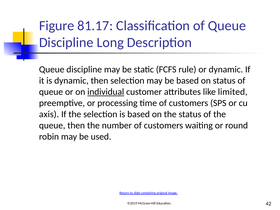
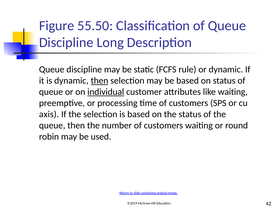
81.17: 81.17 -> 55.50 (95, 26)
then underline: none -> present (99, 81)
like limited: limited -> waiting (233, 92)
